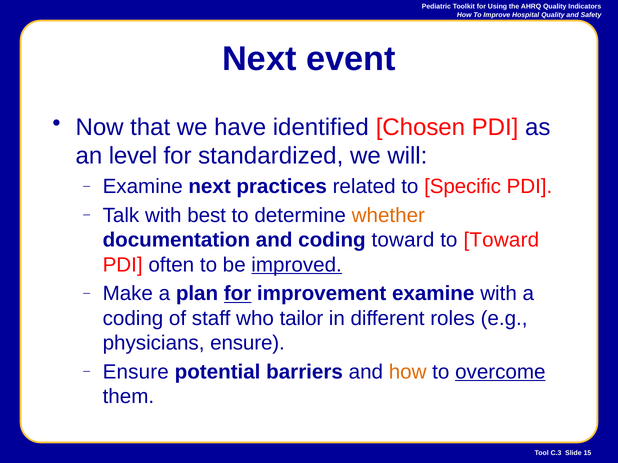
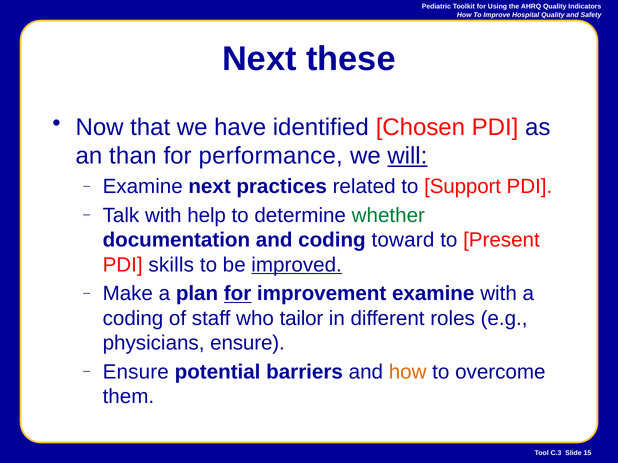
event: event -> these (351, 59)
level: level -> than (133, 156)
standardized: standardized -> performance (271, 156)
will underline: none -> present (407, 156)
Specific: Specific -> Support (463, 187)
best: best -> help (207, 216)
whether colour: orange -> green (388, 216)
to Toward: Toward -> Present (501, 240)
often: often -> skills (171, 265)
overcome underline: present -> none (500, 372)
